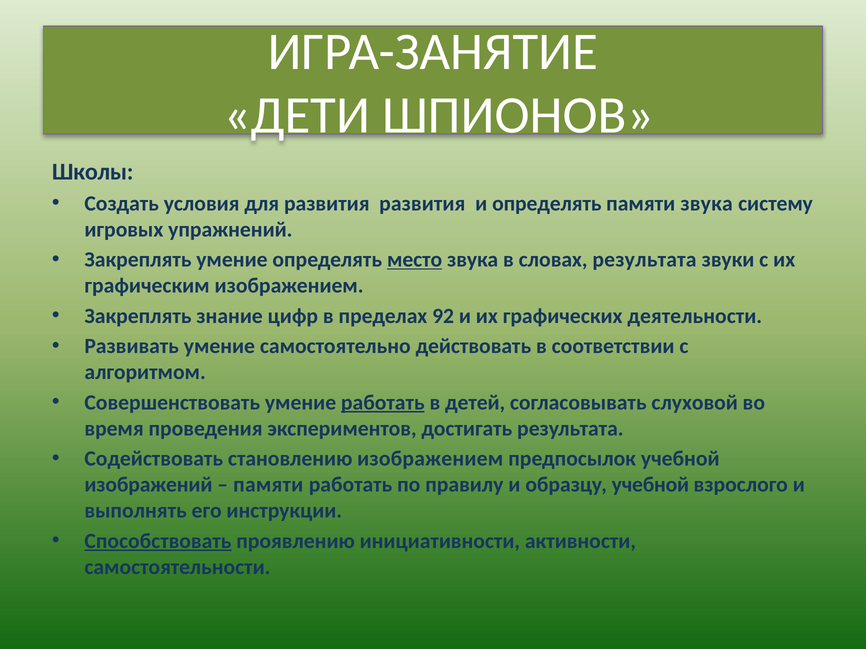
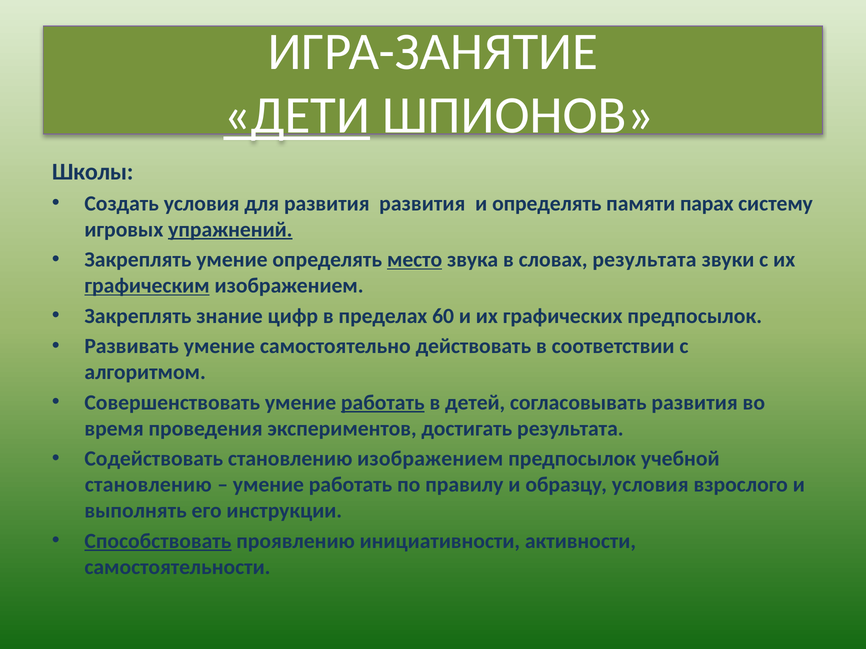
ДЕТИ underline: none -> present (297, 116)
памяти звука: звука -> парах (707, 204)
упражнений underline: none -> present (230, 230)
графическим underline: none -> present (147, 286)
92: 92 -> 60 (443, 316)
графических деятельности: деятельности -> предпосылок (695, 316)
согласовывать слуховой: слуховой -> развития (695, 403)
изображений: изображений -> становлению (148, 485)
памяти: памяти -> умение (268, 485)
образцу учебной: учебной -> условия (650, 485)
